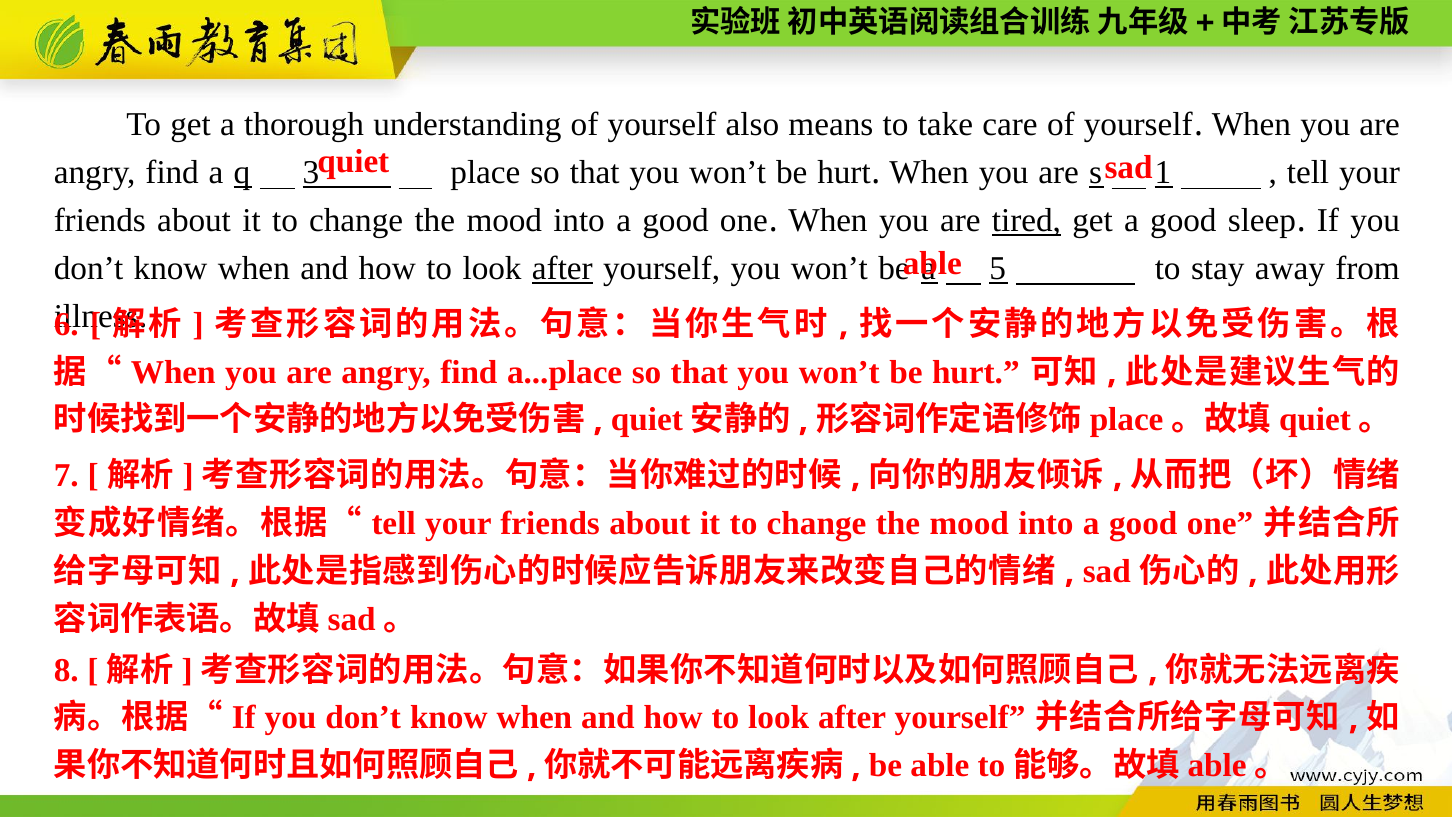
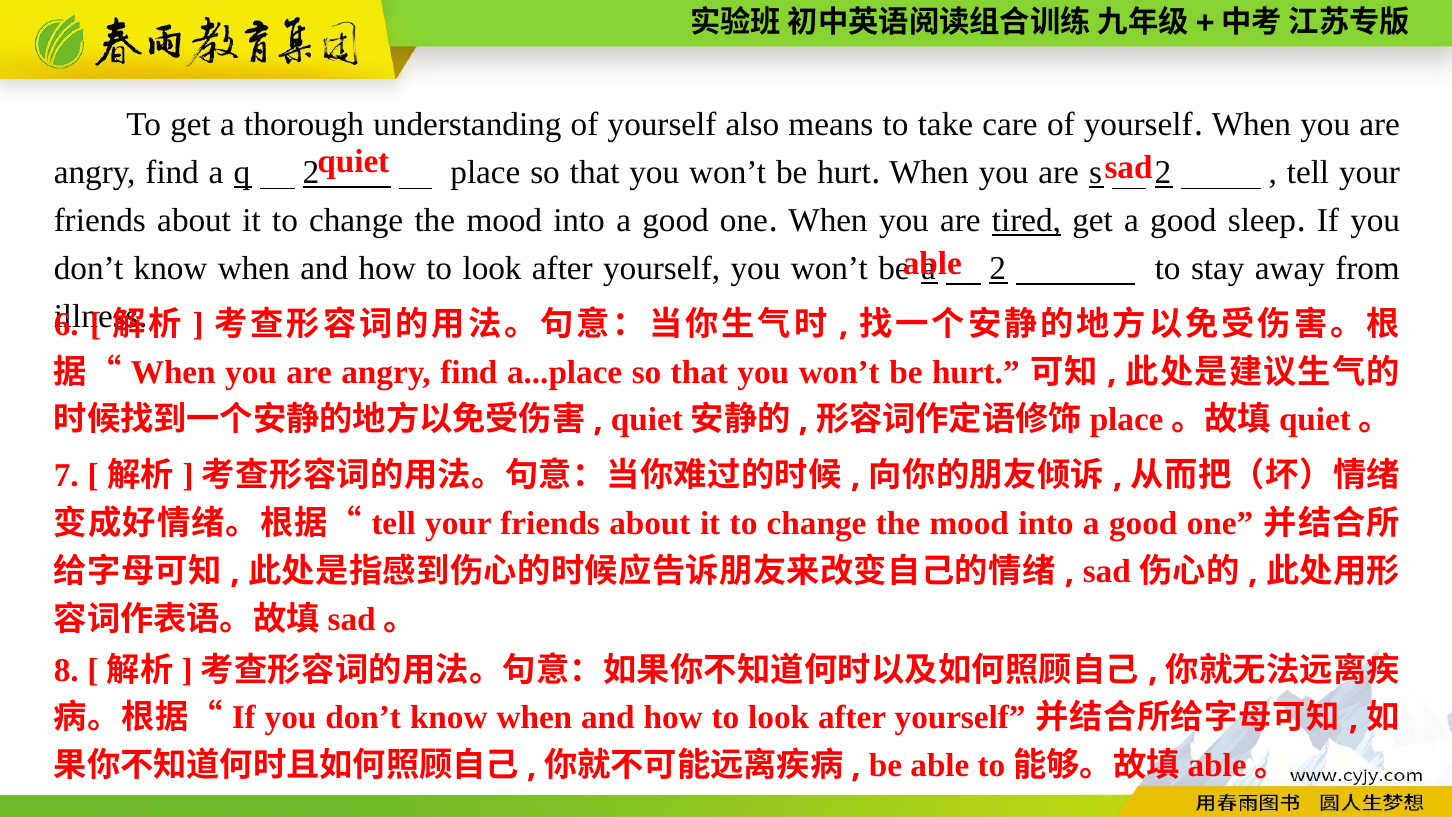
q 3: 3 -> 2 (311, 173)
s 1: 1 -> 2 (1163, 173)
after underline: present -> none (562, 268)
5: 5 -> 2 (998, 268)
